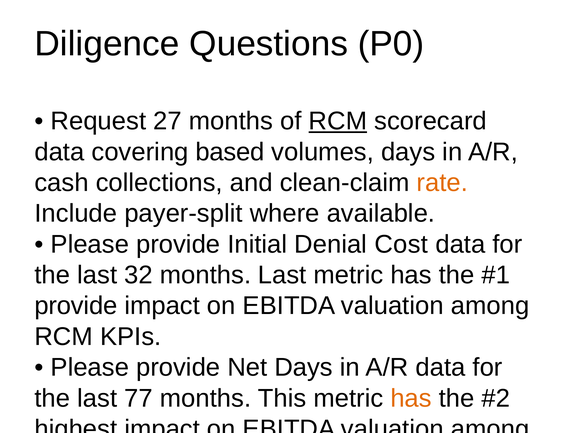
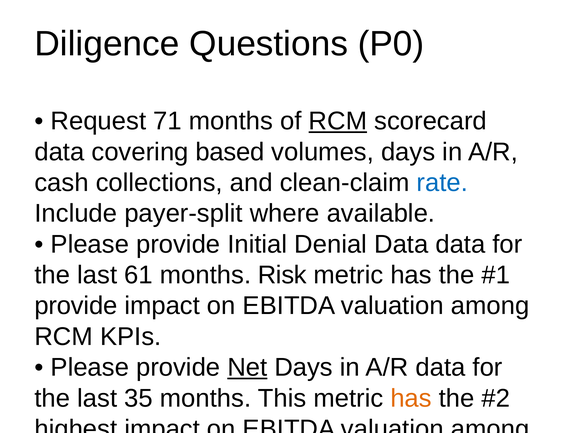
27: 27 -> 71 (168, 121)
rate colour: orange -> blue (442, 183)
Denial Cost: Cost -> Data (401, 244)
32: 32 -> 61 (139, 275)
months Last: Last -> Risk (282, 275)
Net underline: none -> present (247, 367)
77: 77 -> 35 (139, 398)
